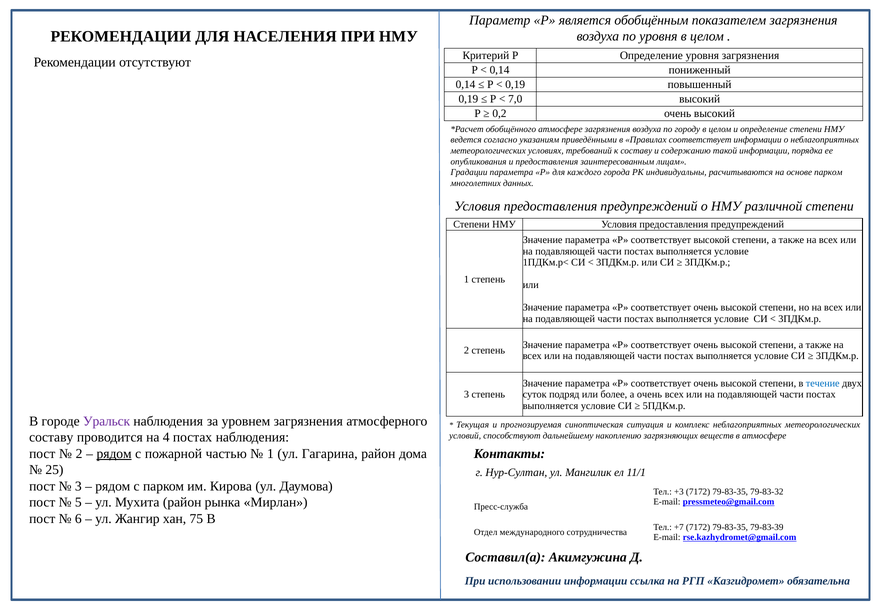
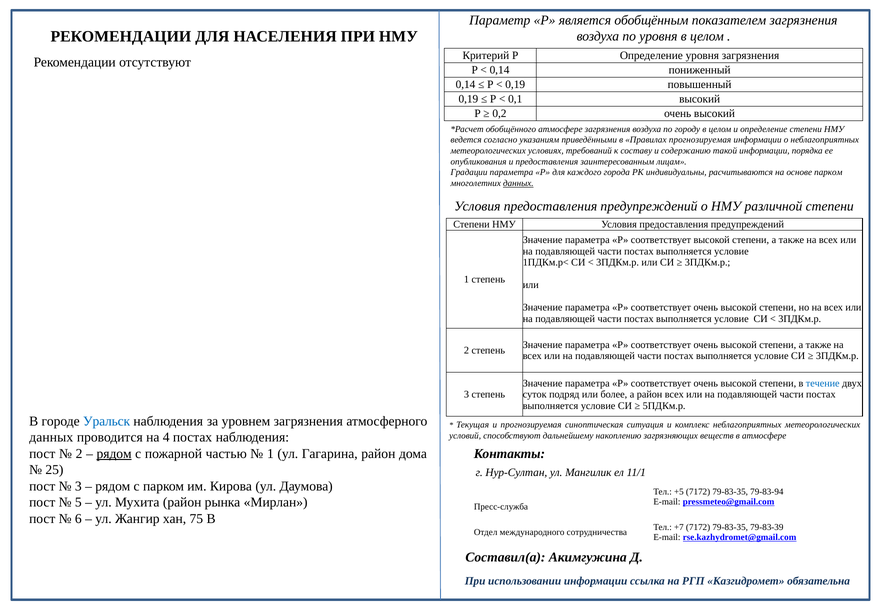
7,0: 7,0 -> 0,1 (515, 99)
Правилах соответствует: соответствует -> прогнозируемая (700, 140)
данных underline: none -> present (518, 183)
а очень: очень -> район (650, 394)
Уральск colour: purple -> blue (107, 421)
составу: составу -> данных (51, 437)
+3: +3 -> +5 (679, 492)
79-83-32: 79-83-32 -> 79-83-94 (767, 492)
